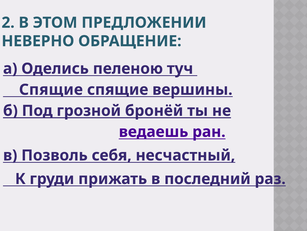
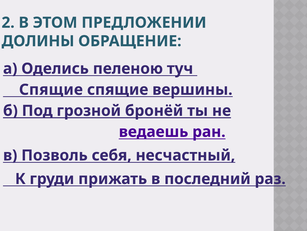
НЕВЕРНО: НЕВЕРНО -> ДОЛИНЫ (38, 41)
